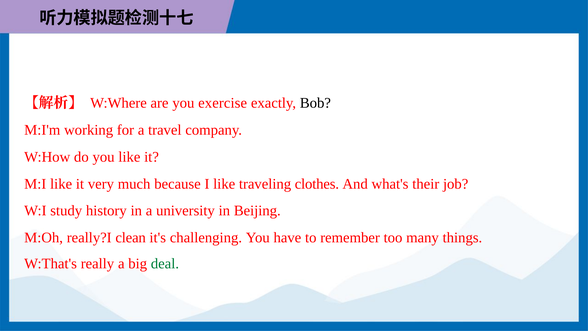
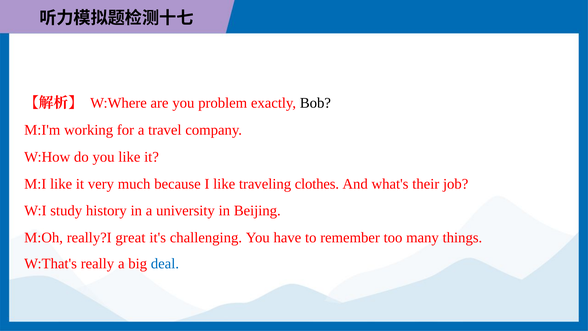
exercise: exercise -> problem (223, 103)
clean: clean -> great (130, 238)
deal colour: green -> blue (165, 263)
